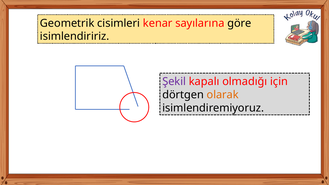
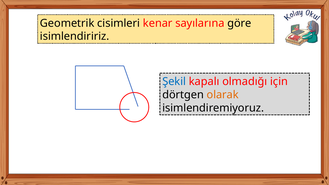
Şekil colour: purple -> blue (174, 82)
